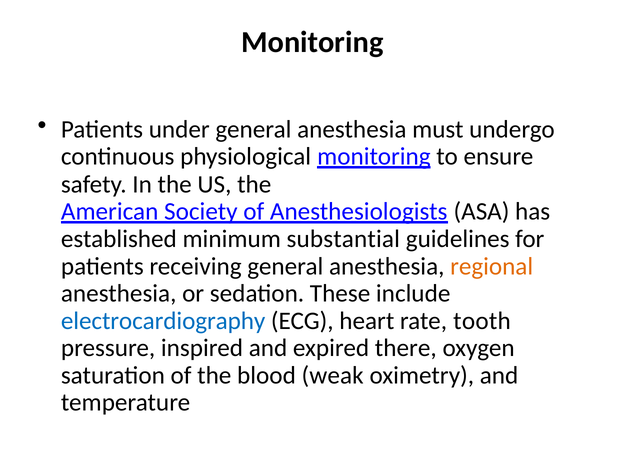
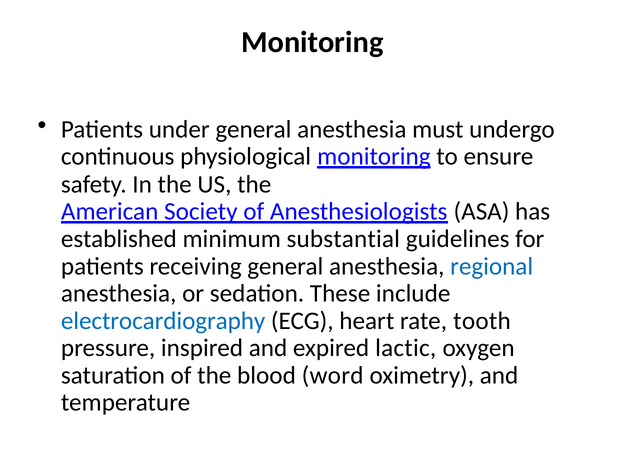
regional colour: orange -> blue (492, 266)
there: there -> lactic (406, 348)
weak: weak -> word (333, 375)
